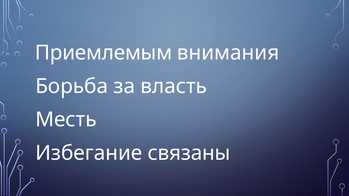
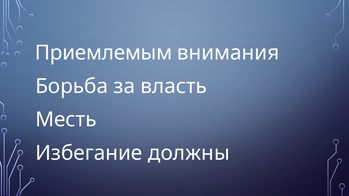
связаны: связаны -> должны (189, 153)
